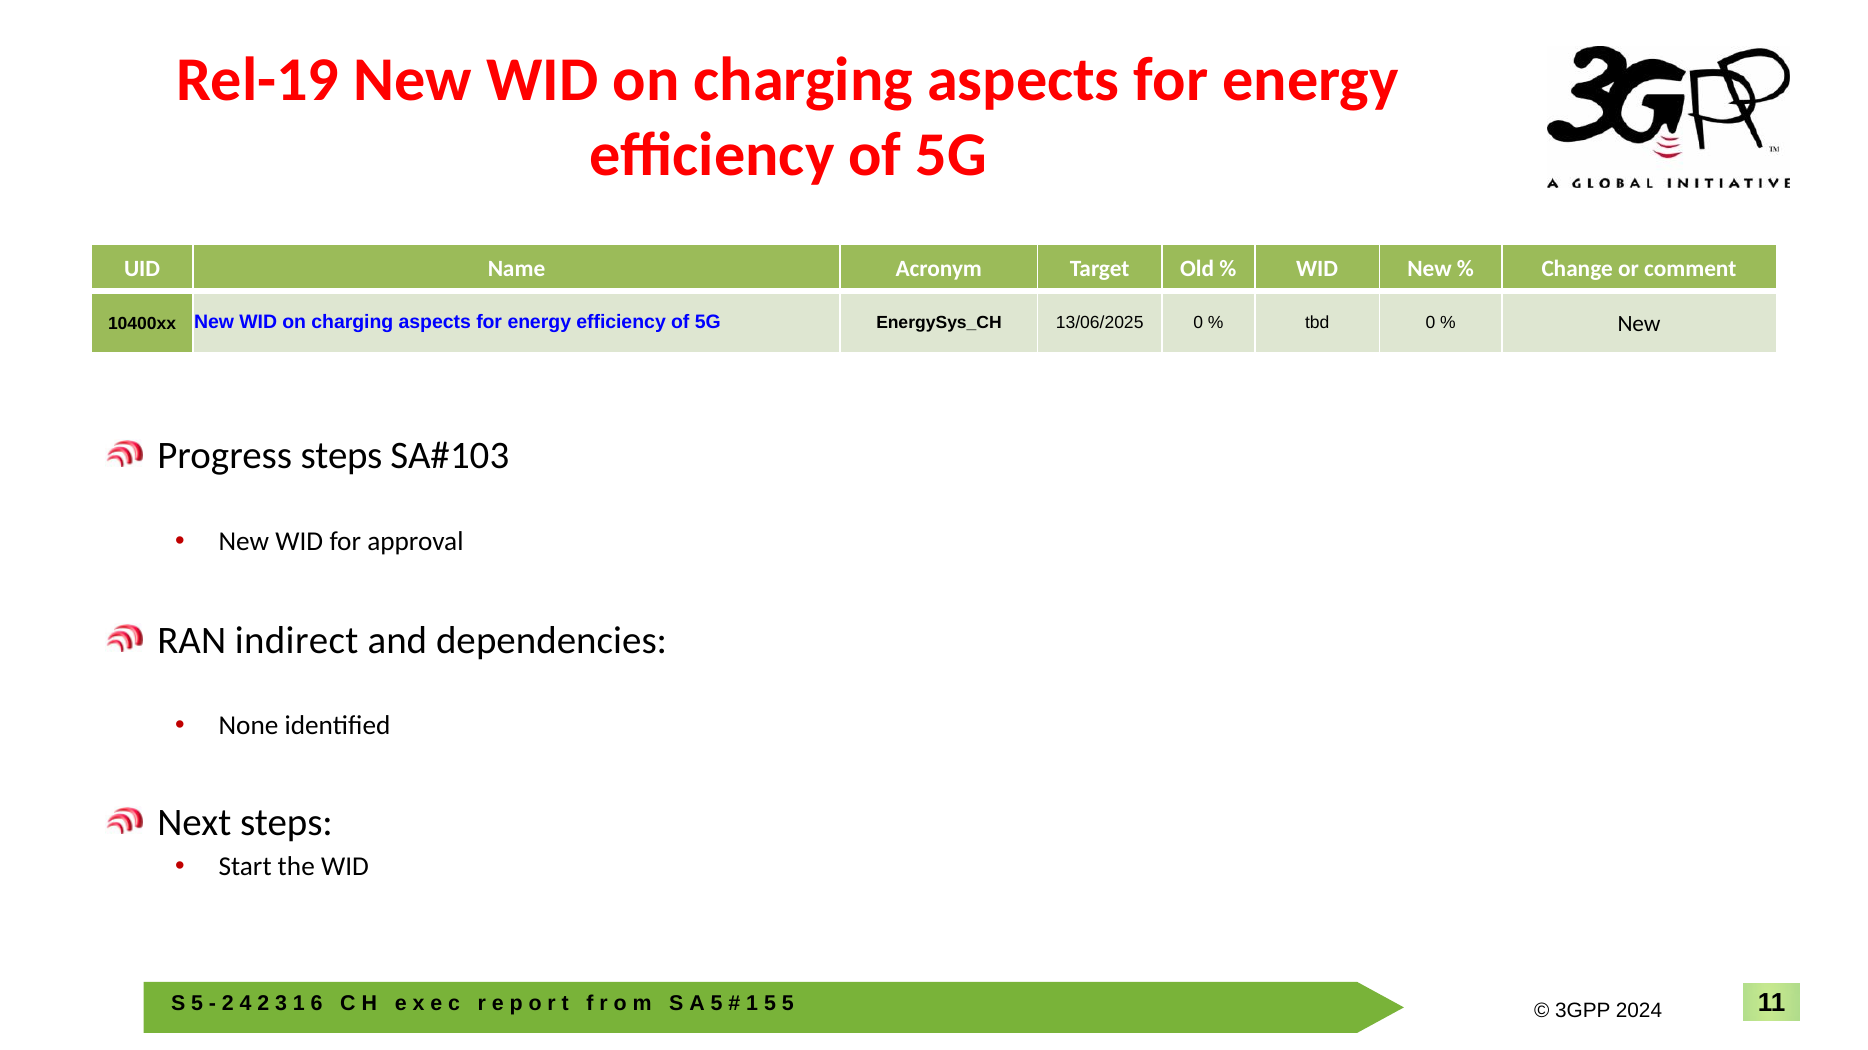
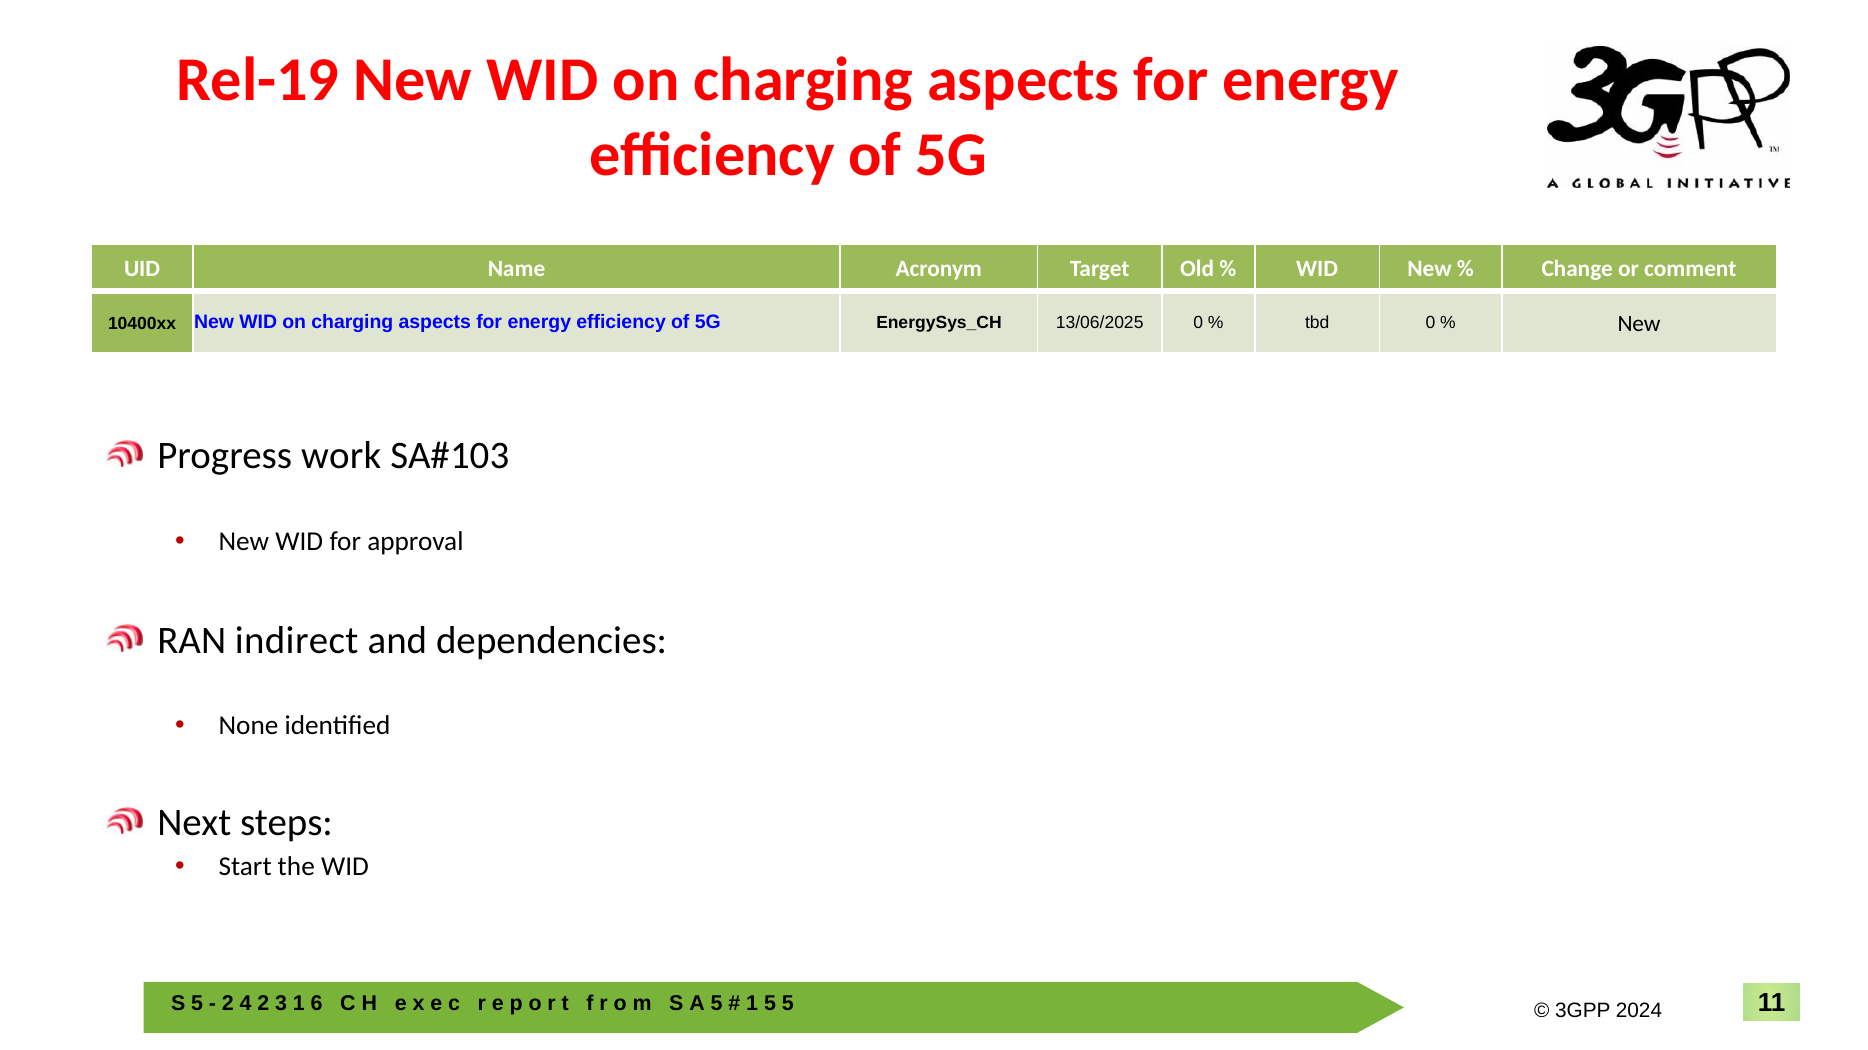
Progress steps: steps -> work (341, 456)
